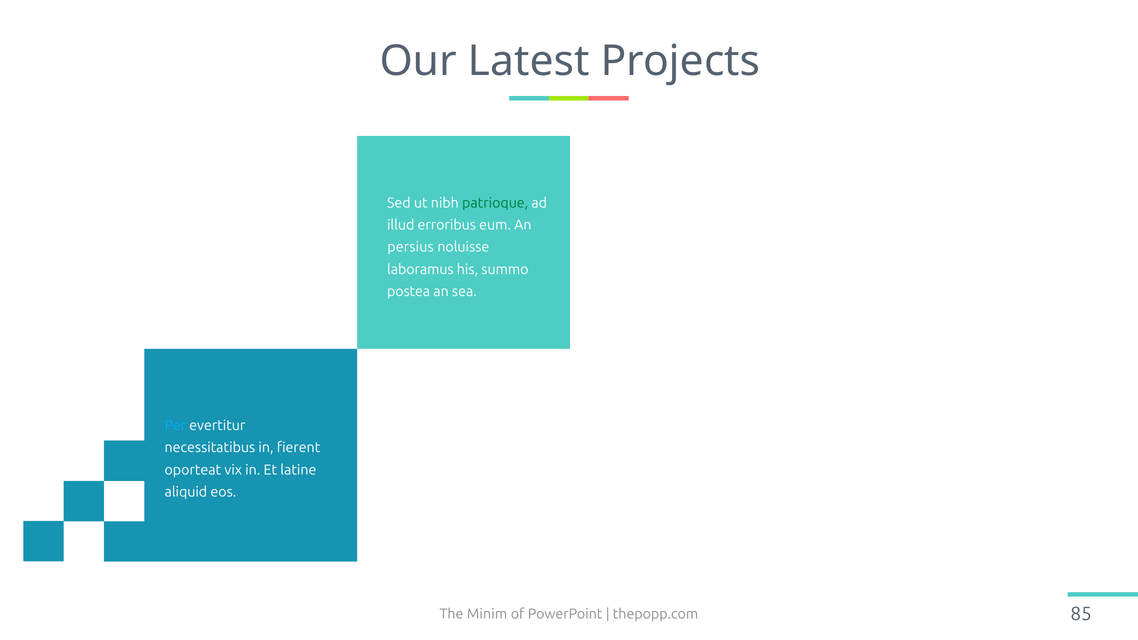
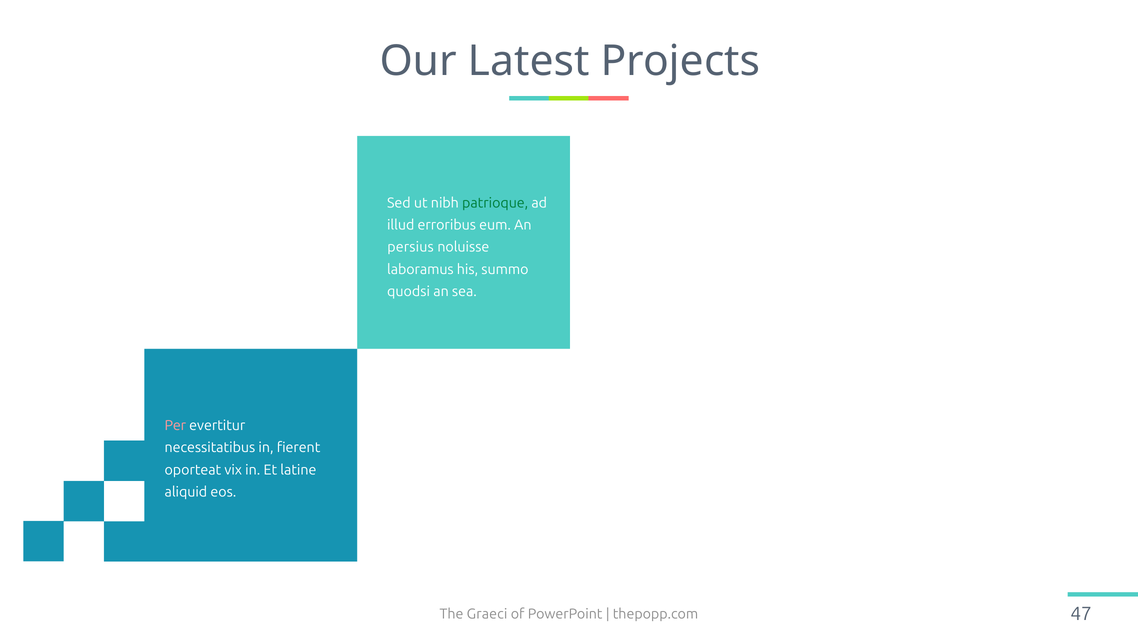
postea: postea -> quodsi (409, 292)
Per colour: light blue -> pink (175, 425)
Minim: Minim -> Graeci (487, 614)
85: 85 -> 47 (1081, 614)
